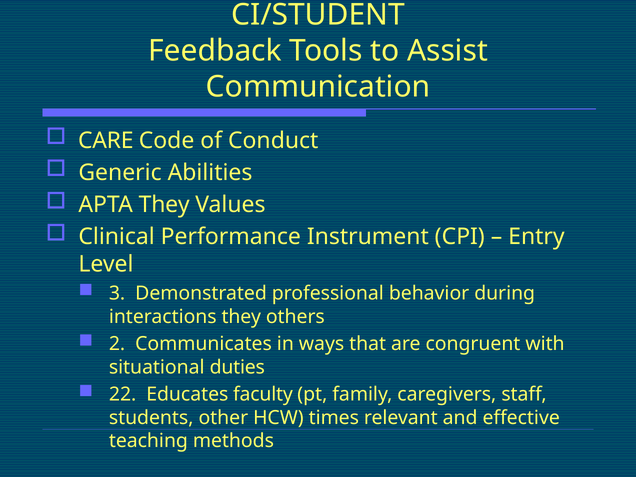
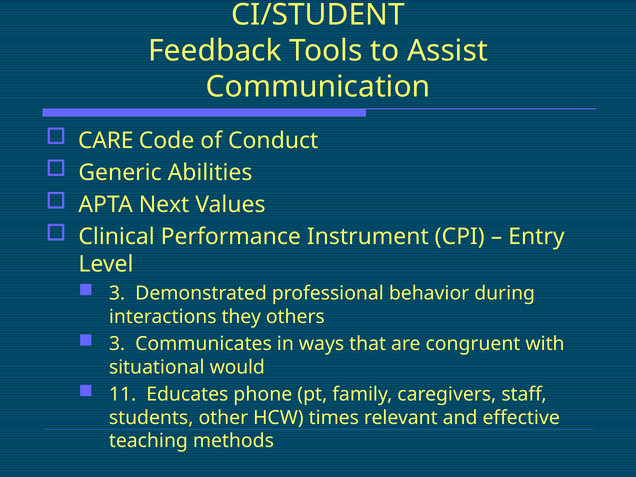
APTA They: They -> Next (164, 205)
2: 2 -> 3 (117, 344)
duties: duties -> would (237, 367)
22: 22 -> 11 (123, 394)
faculty: faculty -> phone (263, 394)
